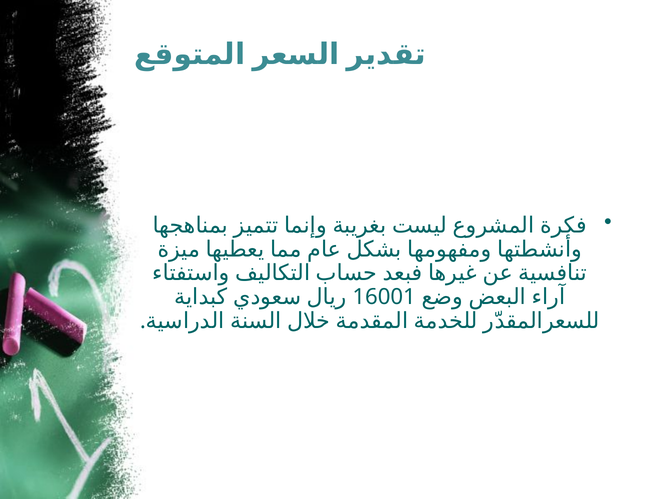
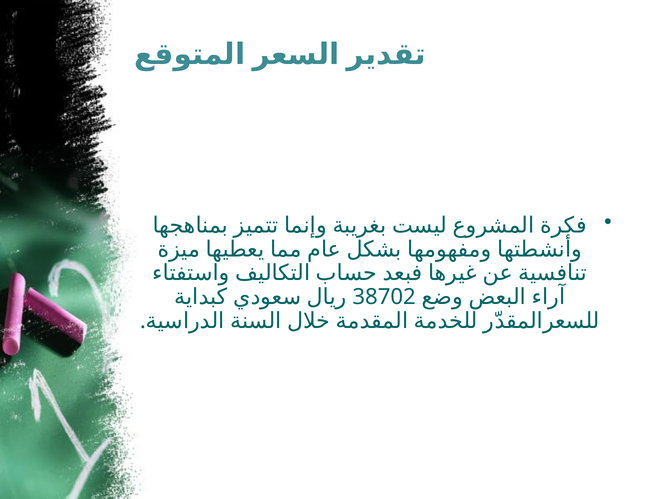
16001: 16001 -> 38702 (384, 297)
